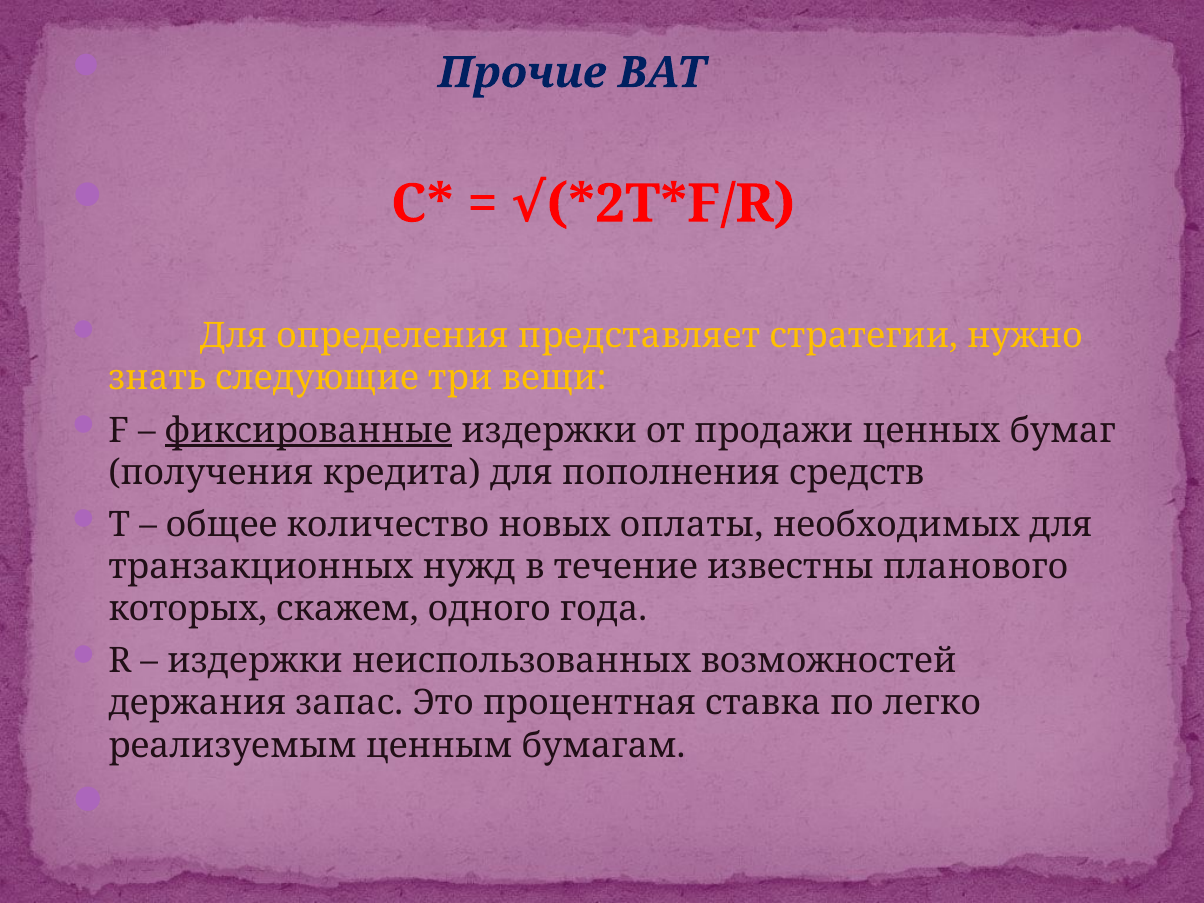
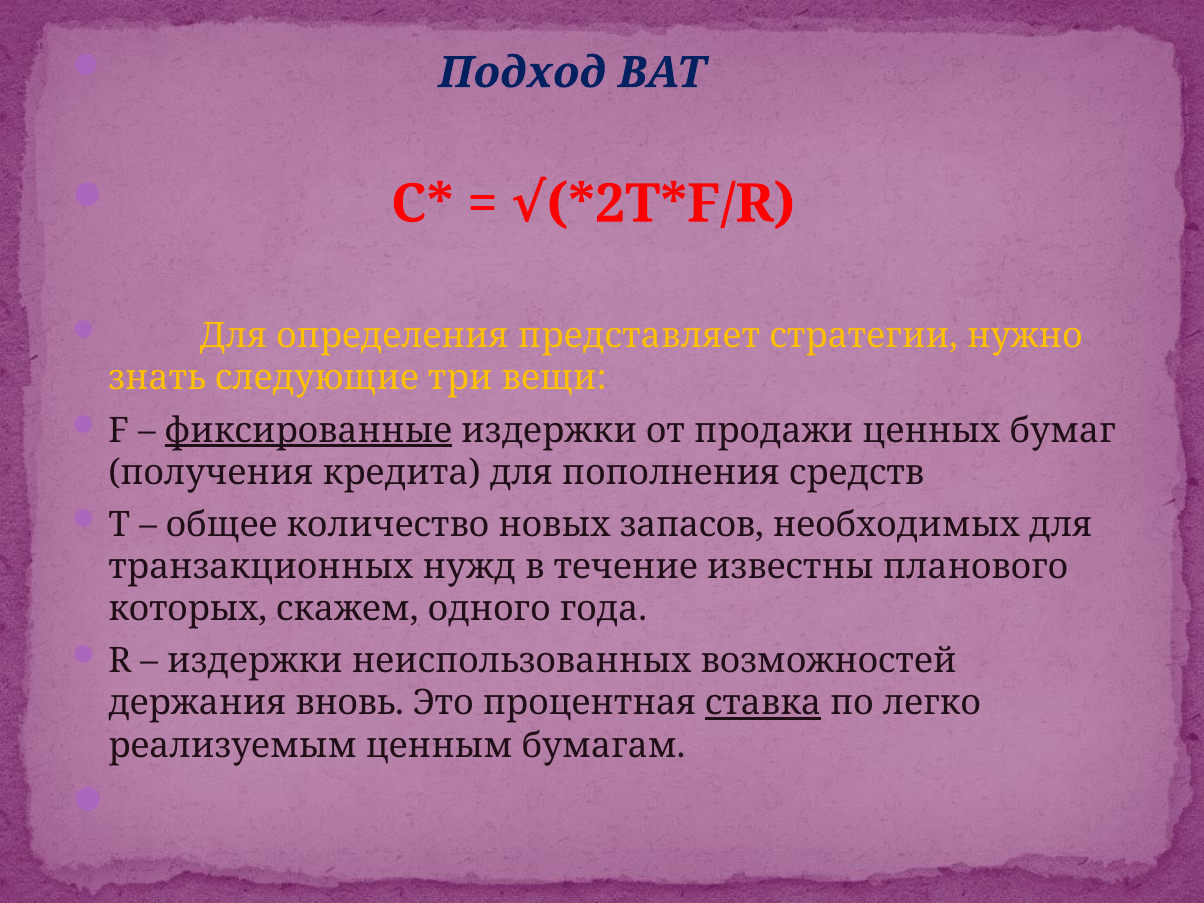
Прочие: Прочие -> Подход (522, 73)
оплаты: оплаты -> запасов (692, 525)
запас: запас -> вновь (350, 703)
ставка underline: none -> present (763, 703)
